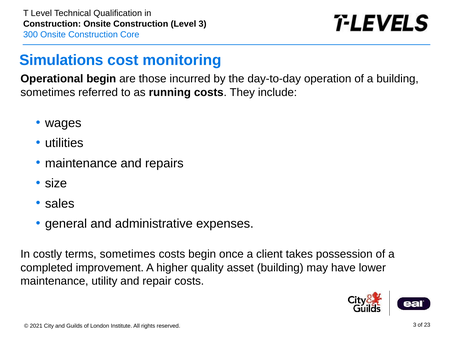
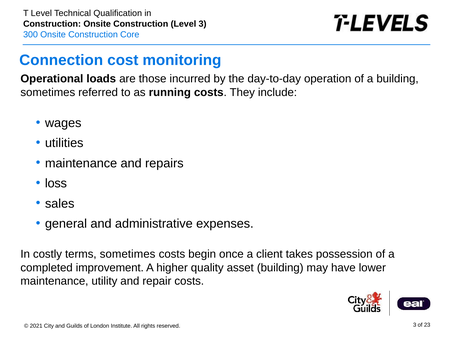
Simulations: Simulations -> Connection (61, 60)
Operational begin: begin -> loads (101, 79)
size: size -> loss (56, 183)
